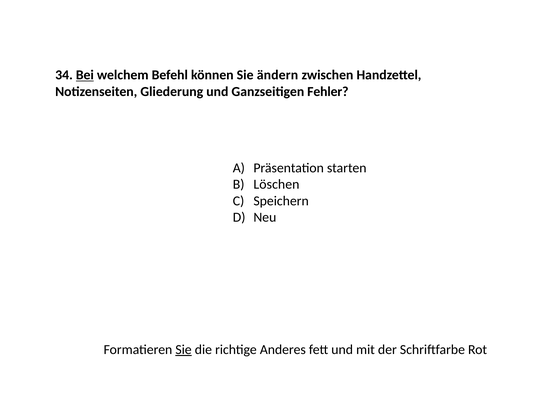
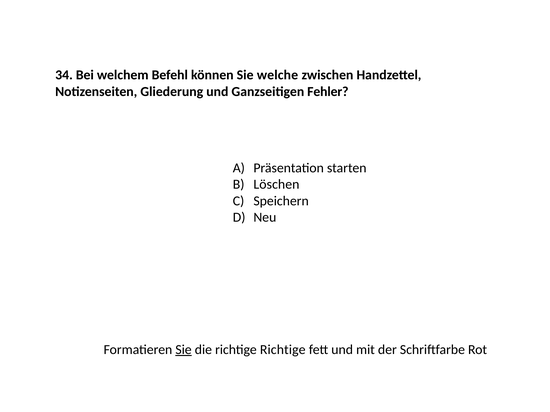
Bei underline: present -> none (85, 75)
ändern: ändern -> welche (277, 75)
richtige Anderes: Anderes -> Richtige (283, 350)
